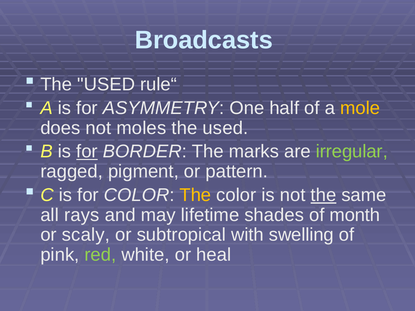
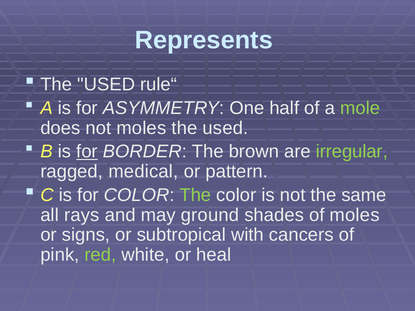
Broadcasts: Broadcasts -> Represents (204, 40)
mole colour: yellow -> light green (360, 108)
marks: marks -> brown (254, 152)
pigment: pigment -> medical (143, 172)
The colour: yellow -> light green (195, 195)
the underline: present -> none (323, 195)
lifetime: lifetime -> ground (210, 215)
of month: month -> moles (355, 215)
scaly: scaly -> signs (86, 235)
swelling: swelling -> cancers (301, 235)
